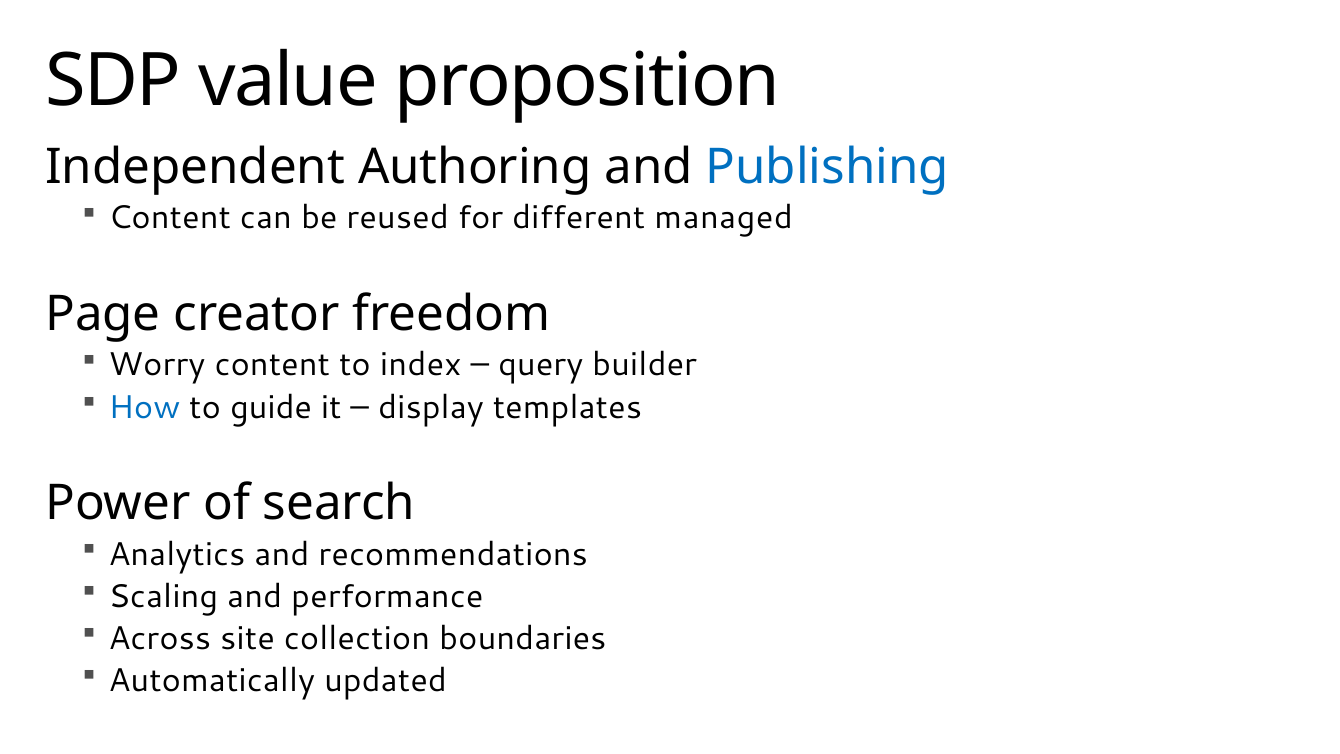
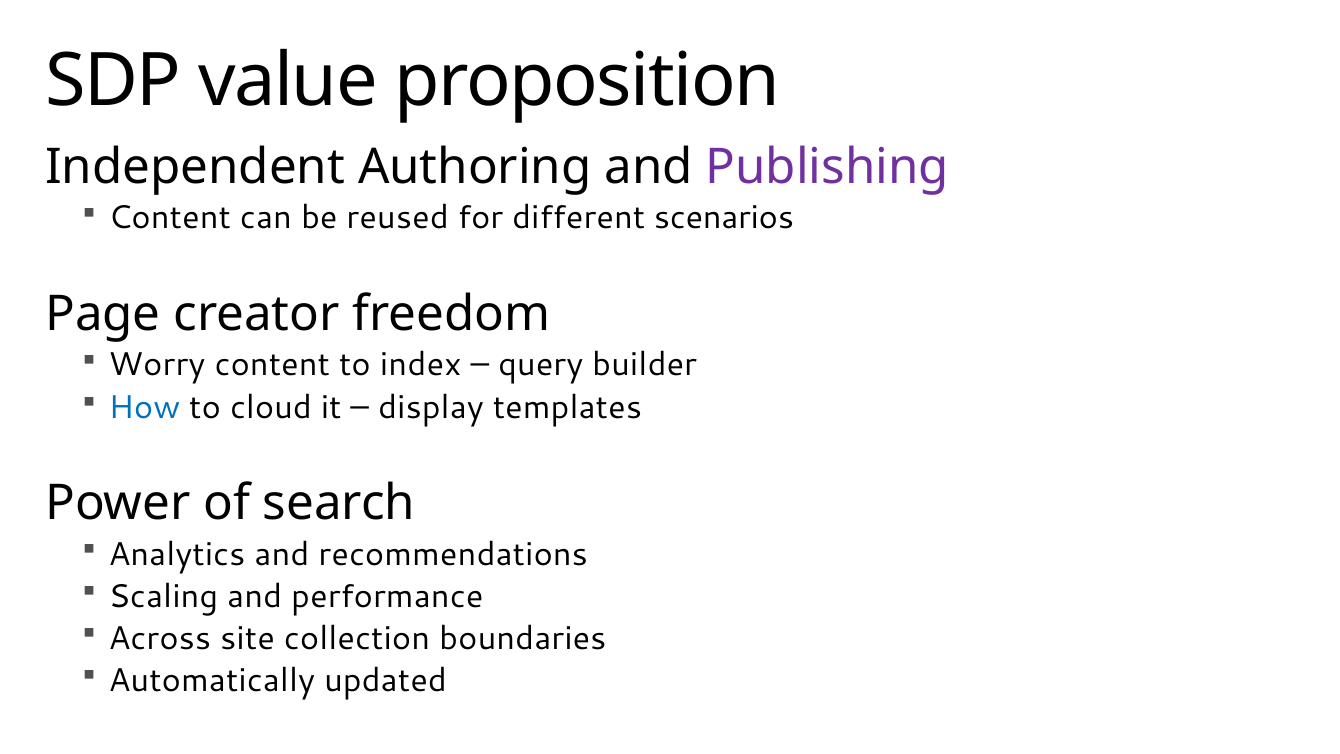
Publishing colour: blue -> purple (827, 167)
managed: managed -> scenarios (724, 218)
guide: guide -> cloud (271, 407)
